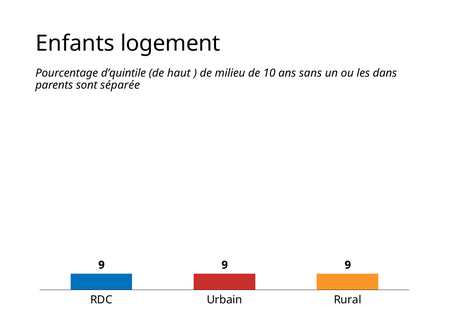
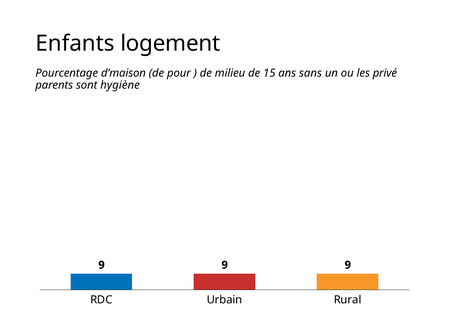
d’quintile: d’quintile -> d’maison (123, 73)
haut: haut -> pour (179, 73)
10: 10 -> 15 (269, 73)
dans: dans -> privé (385, 73)
séparée: séparée -> hygiène (120, 85)
